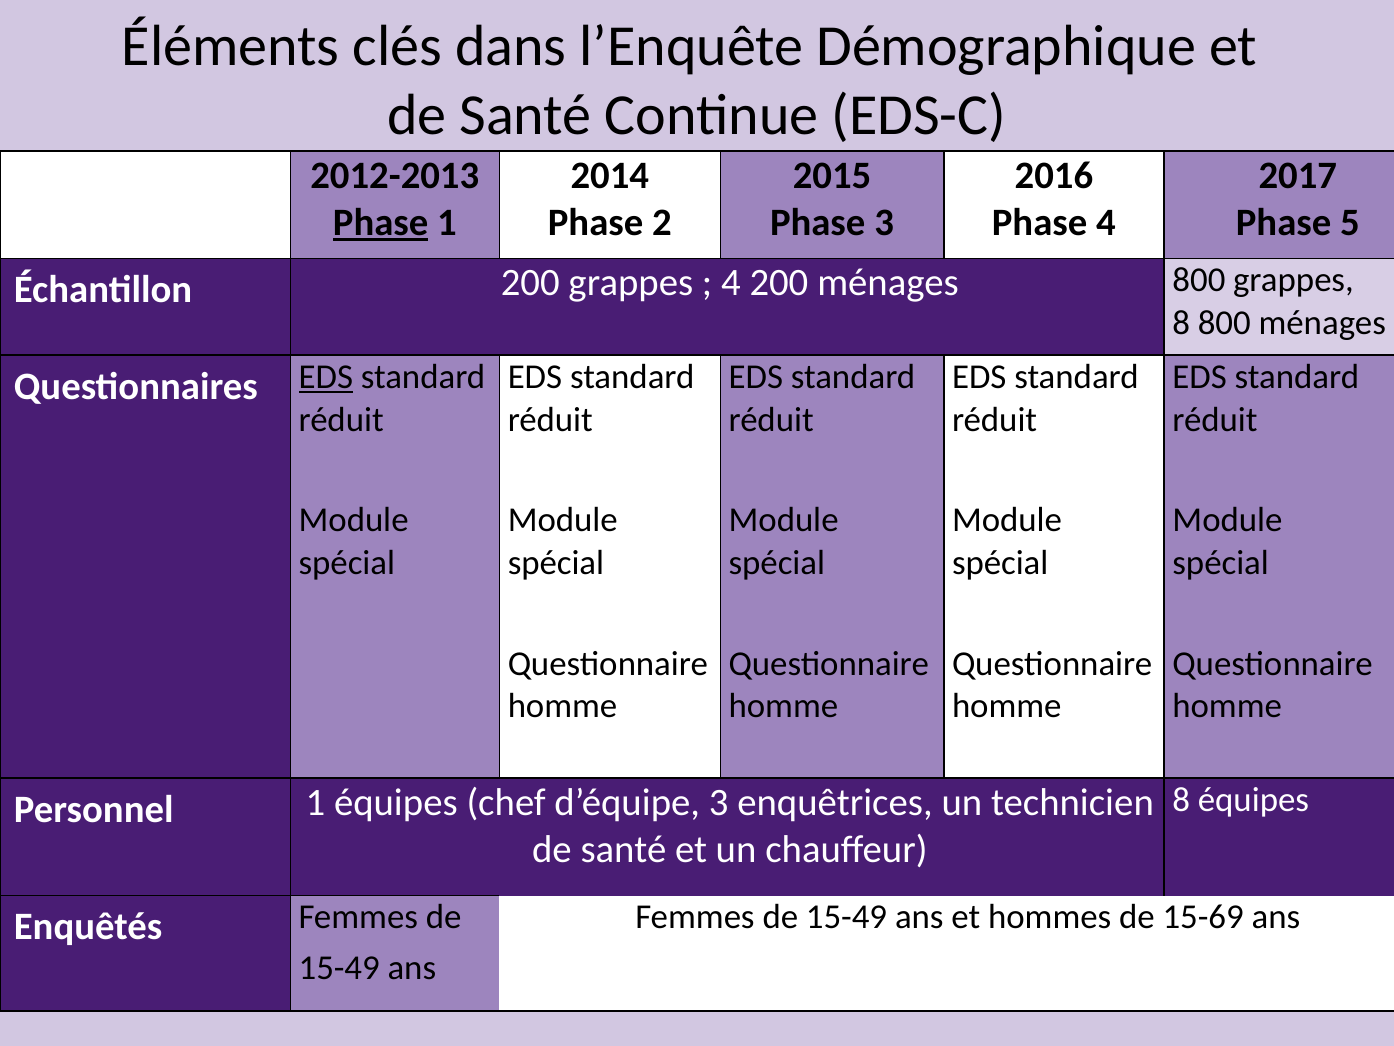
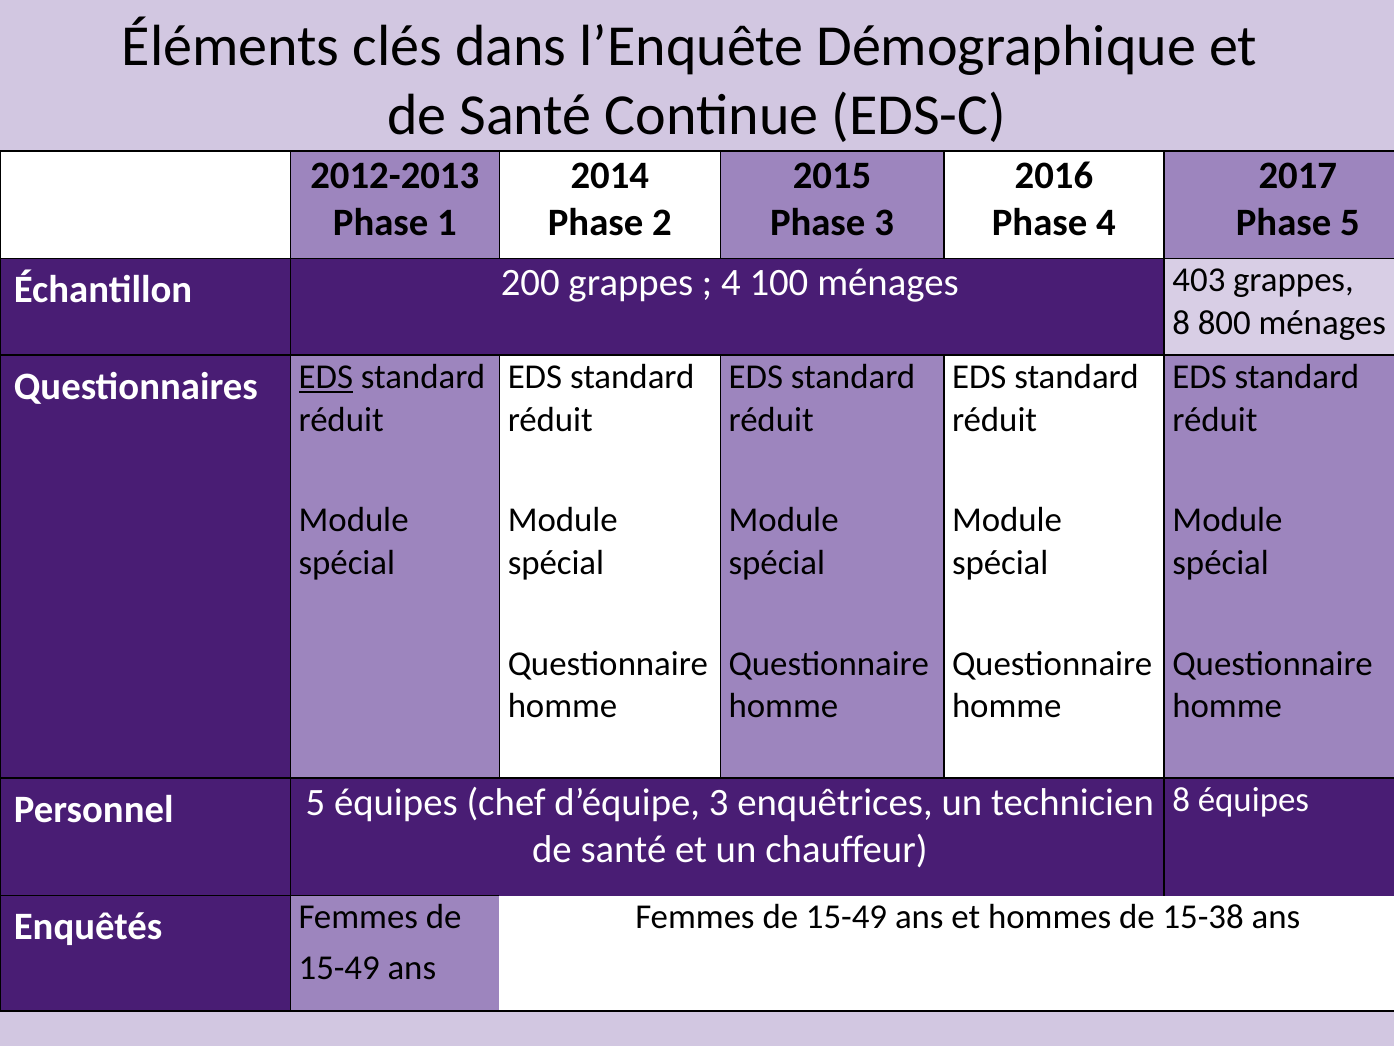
Phase underline: present -> none (381, 223)
4 200: 200 -> 100 (779, 283)
ménages 800: 800 -> 403 (1199, 280)
Personnel 1: 1 -> 5 (315, 802)
15-69: 15-69 -> 15-38 (1203, 917)
